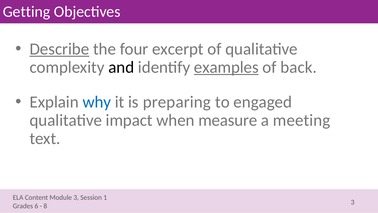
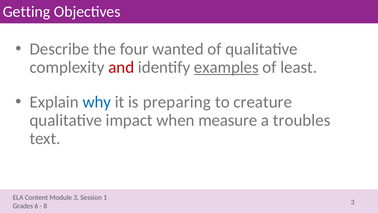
Describe underline: present -> none (59, 49)
excerpt: excerpt -> wanted (178, 49)
and colour: black -> red (121, 67)
back: back -> least (299, 67)
engaged: engaged -> creature (263, 102)
meeting: meeting -> troubles (302, 120)
